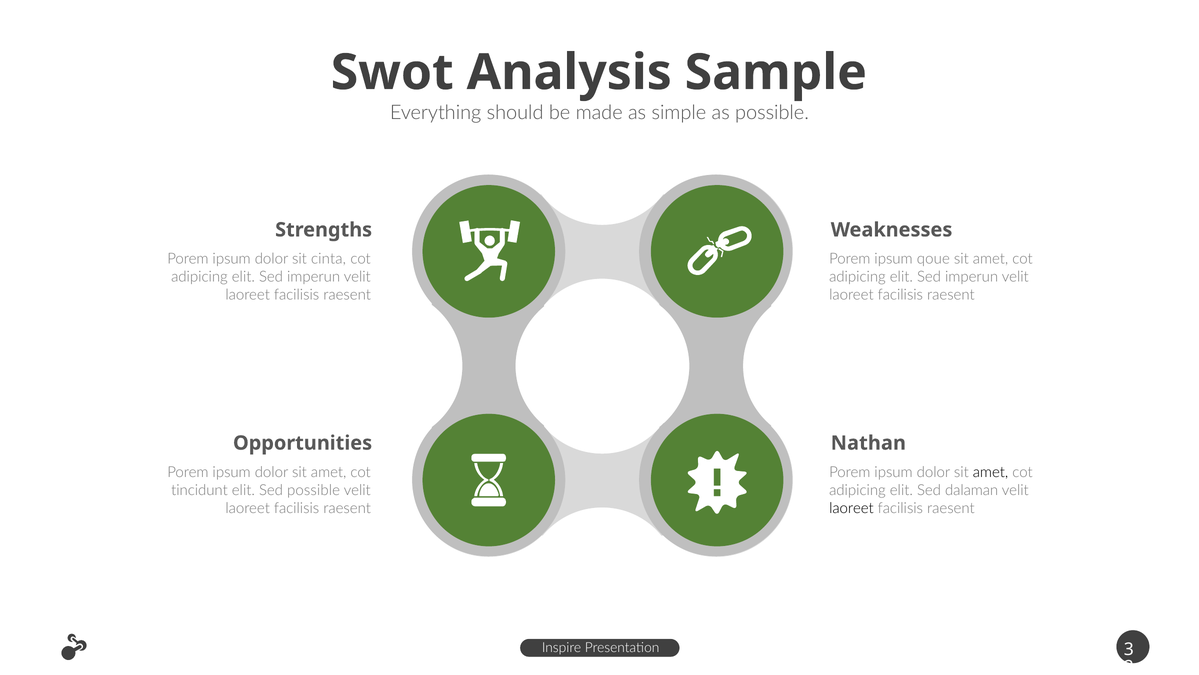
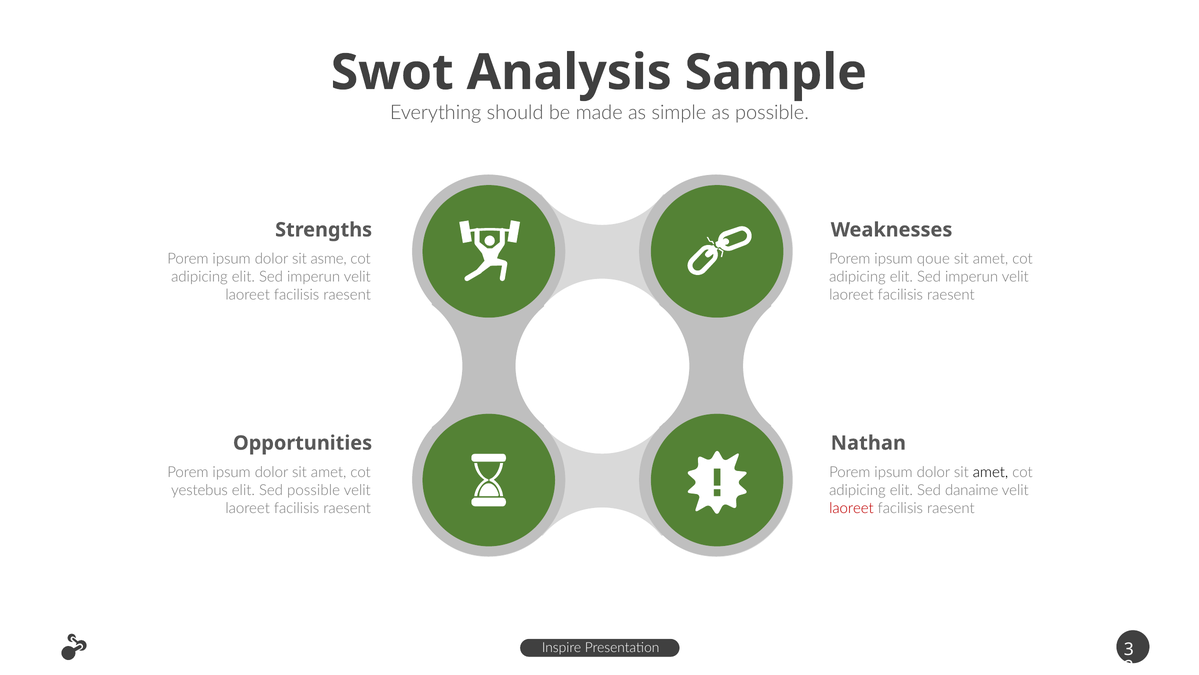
cinta: cinta -> asme (329, 259)
tincidunt: tincidunt -> yestebus (200, 490)
dalaman: dalaman -> danaime (972, 490)
laoreet colour: black -> red (851, 508)
